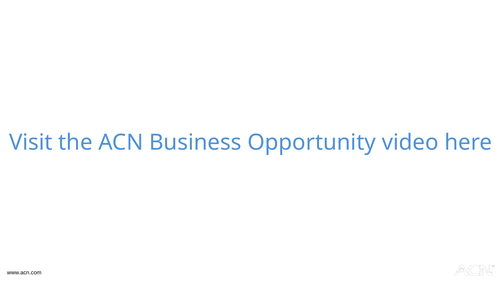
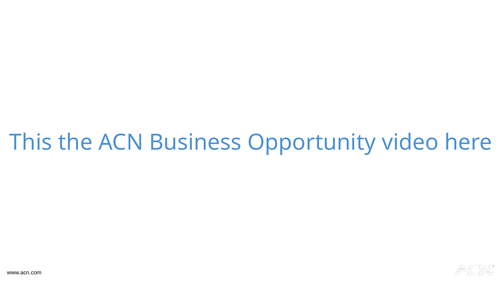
Visit: Visit -> This (31, 143)
